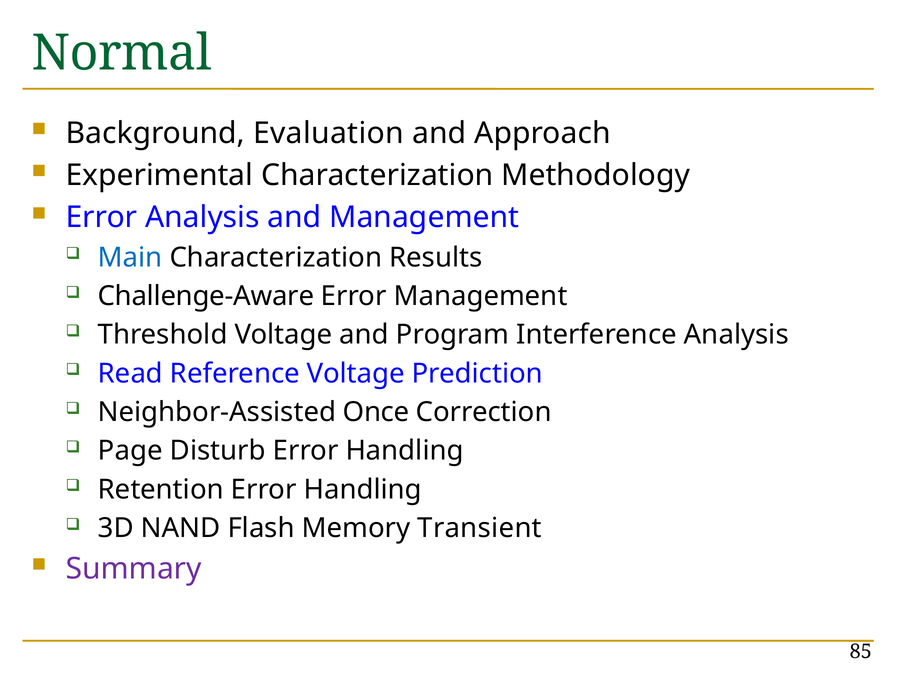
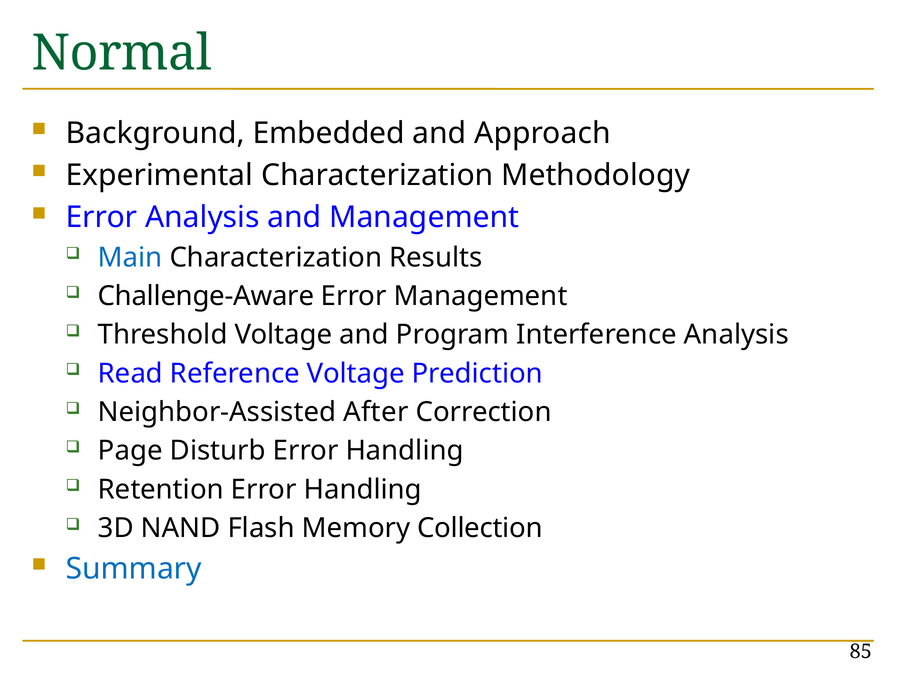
Evaluation: Evaluation -> Embedded (329, 133)
Once: Once -> After (376, 412)
Transient: Transient -> Collection (480, 528)
Summary colour: purple -> blue (134, 569)
